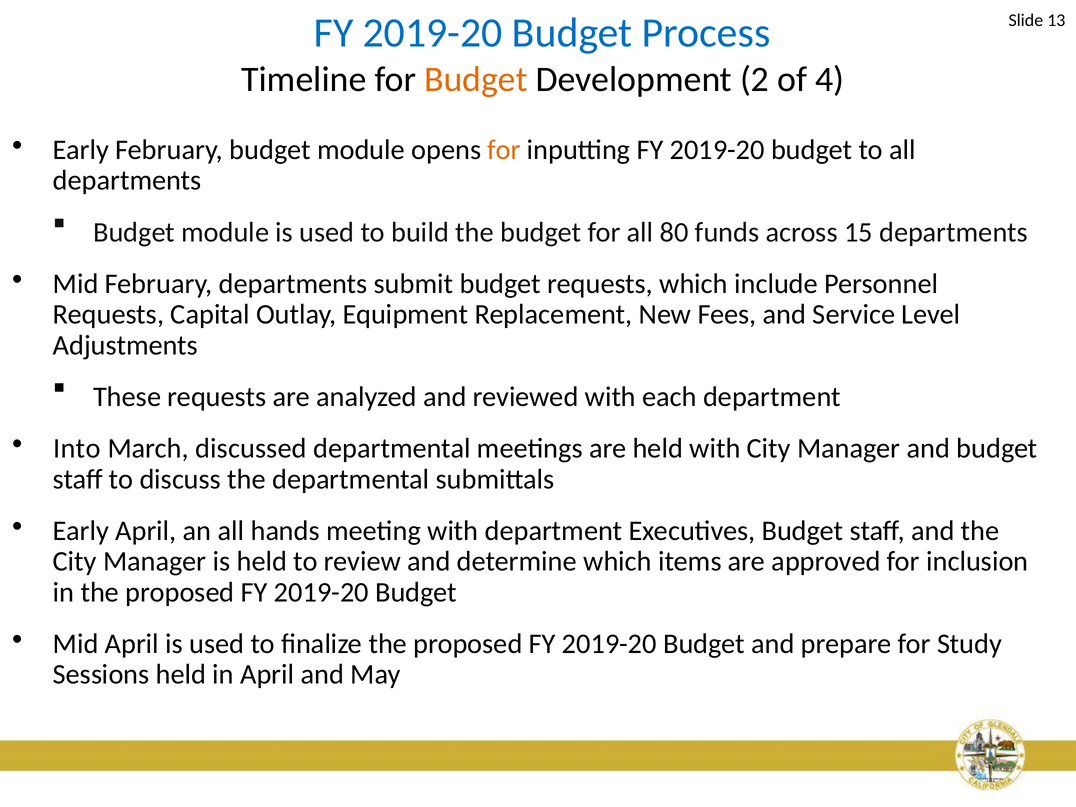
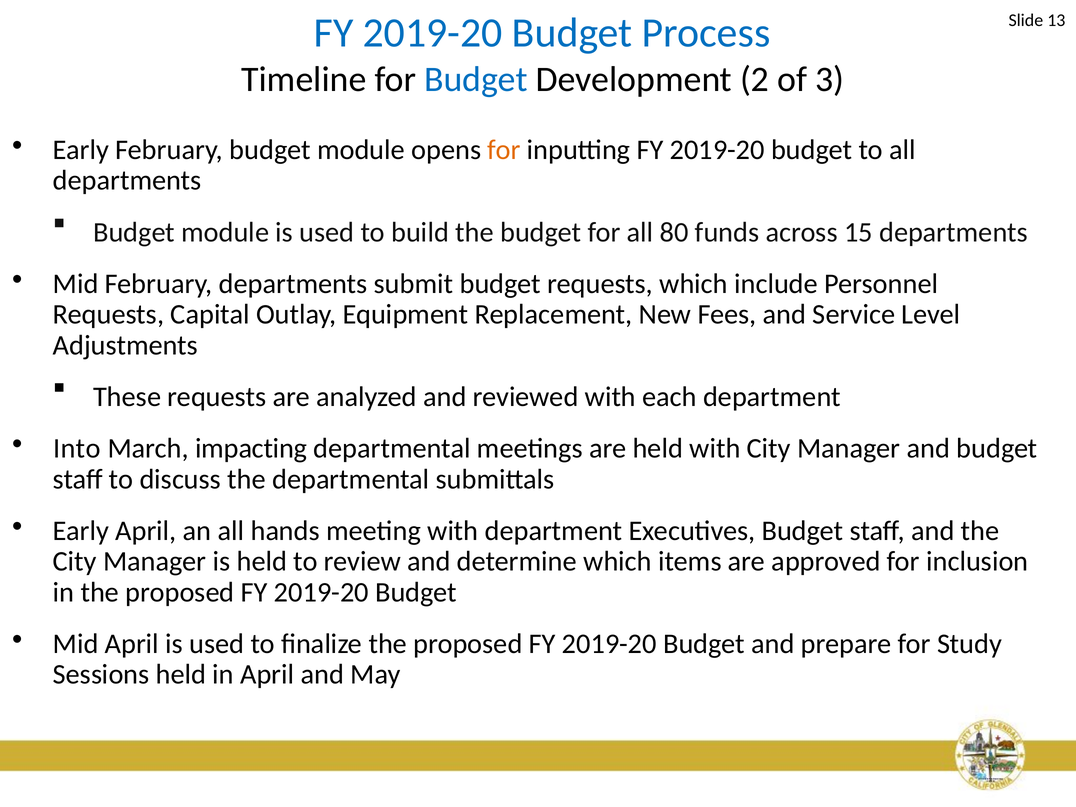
Budget colour: orange -> blue (476, 79)
4: 4 -> 3 (830, 79)
discussed: discussed -> impacting (251, 448)
